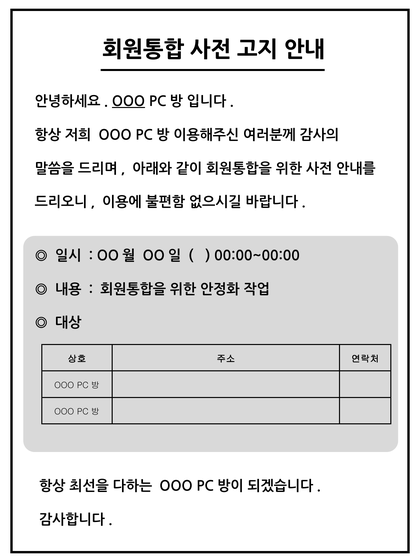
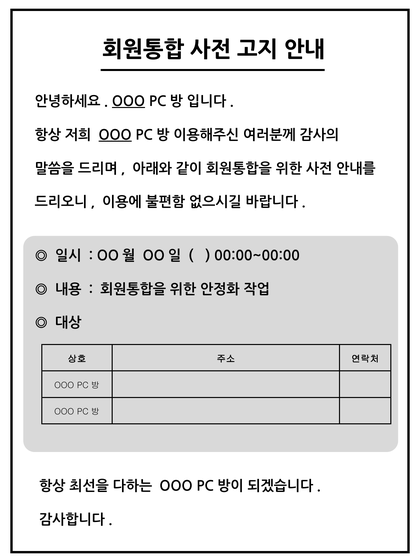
OOO underline: none -> present (115, 135)
